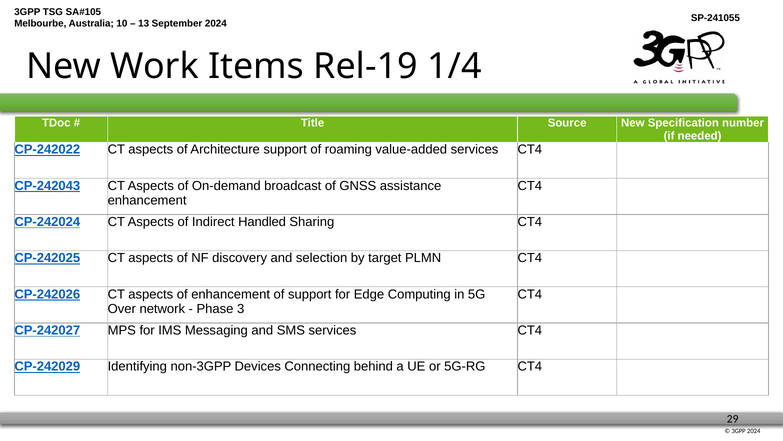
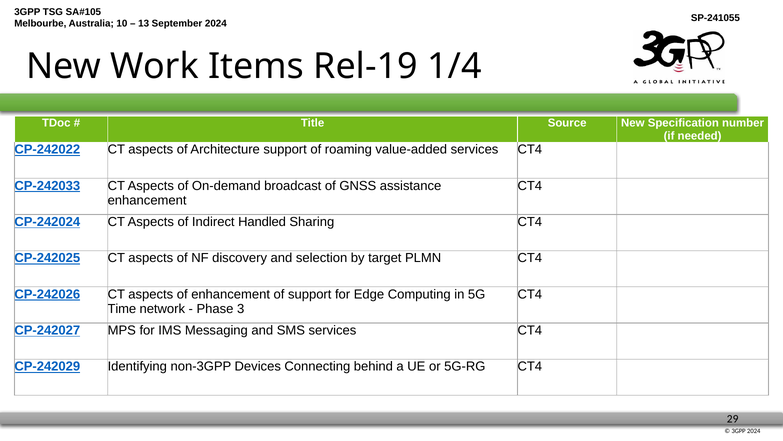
CP-242043: CP-242043 -> CP-242033 (47, 186)
Over: Over -> Time (122, 308)
